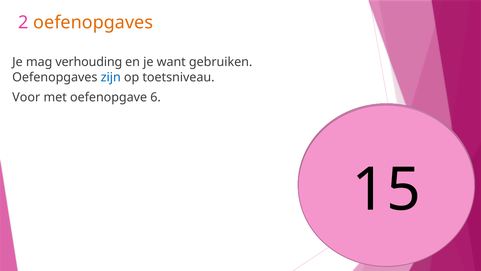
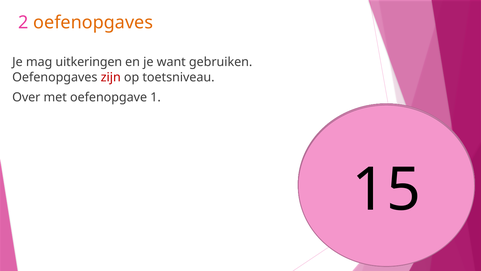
verhouding: verhouding -> uitkeringen (89, 62)
zijn colour: blue -> red (111, 77)
Voor: Voor -> Over (26, 97)
6: 6 -> 1 (156, 97)
